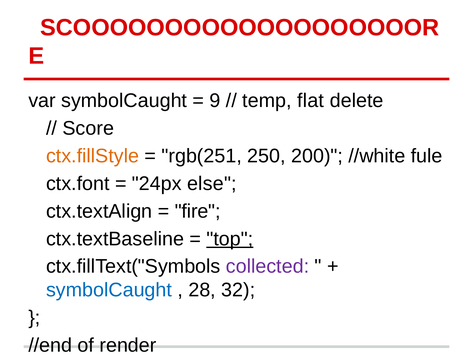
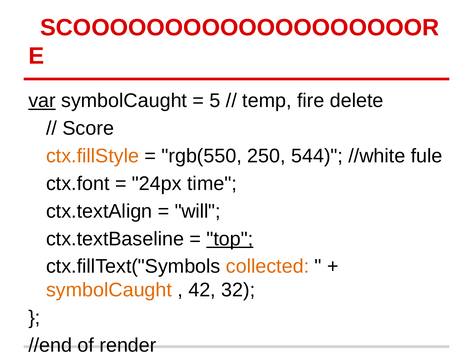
var underline: none -> present (42, 101)
9: 9 -> 5 (215, 101)
flat: flat -> fire (311, 101)
rgb(251: rgb(251 -> rgb(550 (202, 156)
200: 200 -> 544 (317, 156)
else: else -> time (212, 183)
fire: fire -> will (198, 211)
collected colour: purple -> orange (268, 266)
symbolCaught colour: blue -> orange (109, 290)
28: 28 -> 42 (202, 290)
